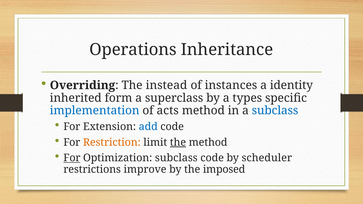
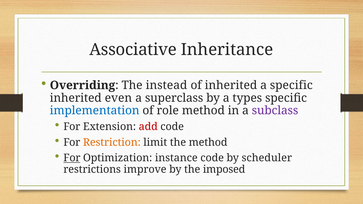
Operations: Operations -> Associative (133, 50)
of instances: instances -> inherited (231, 85)
a identity: identity -> specific (291, 85)
form: form -> even (118, 98)
acts: acts -> role (168, 111)
subclass colour: blue -> purple (275, 111)
add colour: blue -> red (148, 127)
the underline: present -> none (178, 142)
Optimization subclass: subclass -> instance (176, 158)
